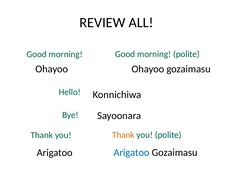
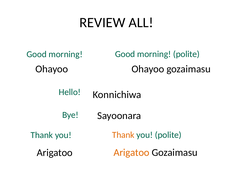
Arigatoo colour: blue -> orange (131, 152)
